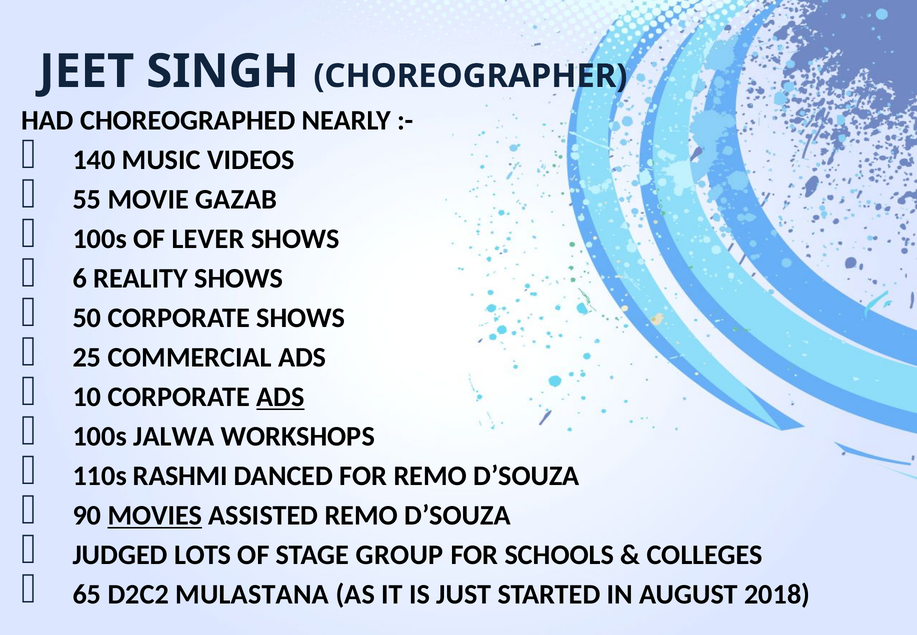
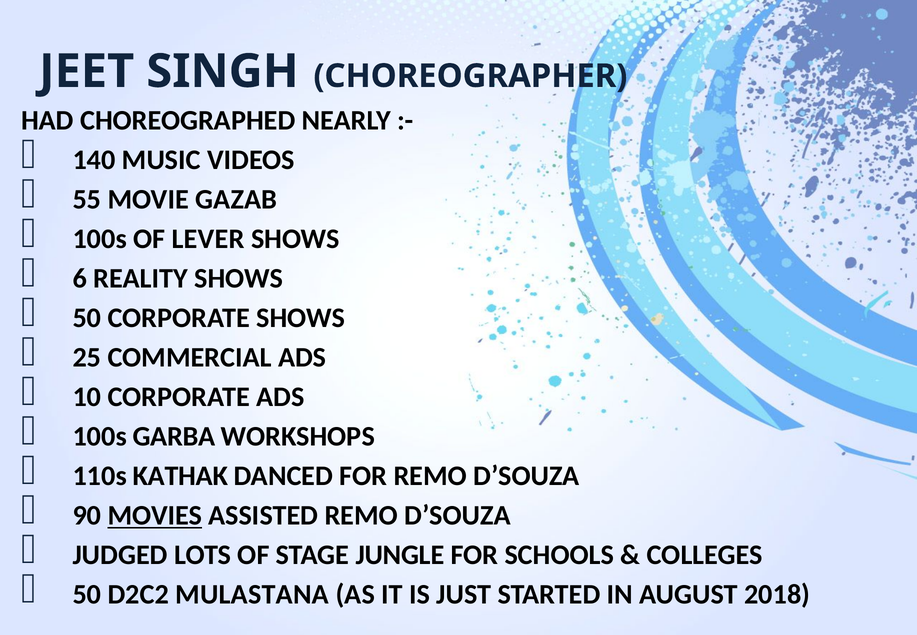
ADS underline: present -> none (280, 397)
JALWA: JALWA -> GARBA (174, 436)
RASHMI: RASHMI -> KATHAK (180, 476)
GROUP: GROUP -> JUNGLE (400, 555)
65: 65 -> 50 (87, 594)
